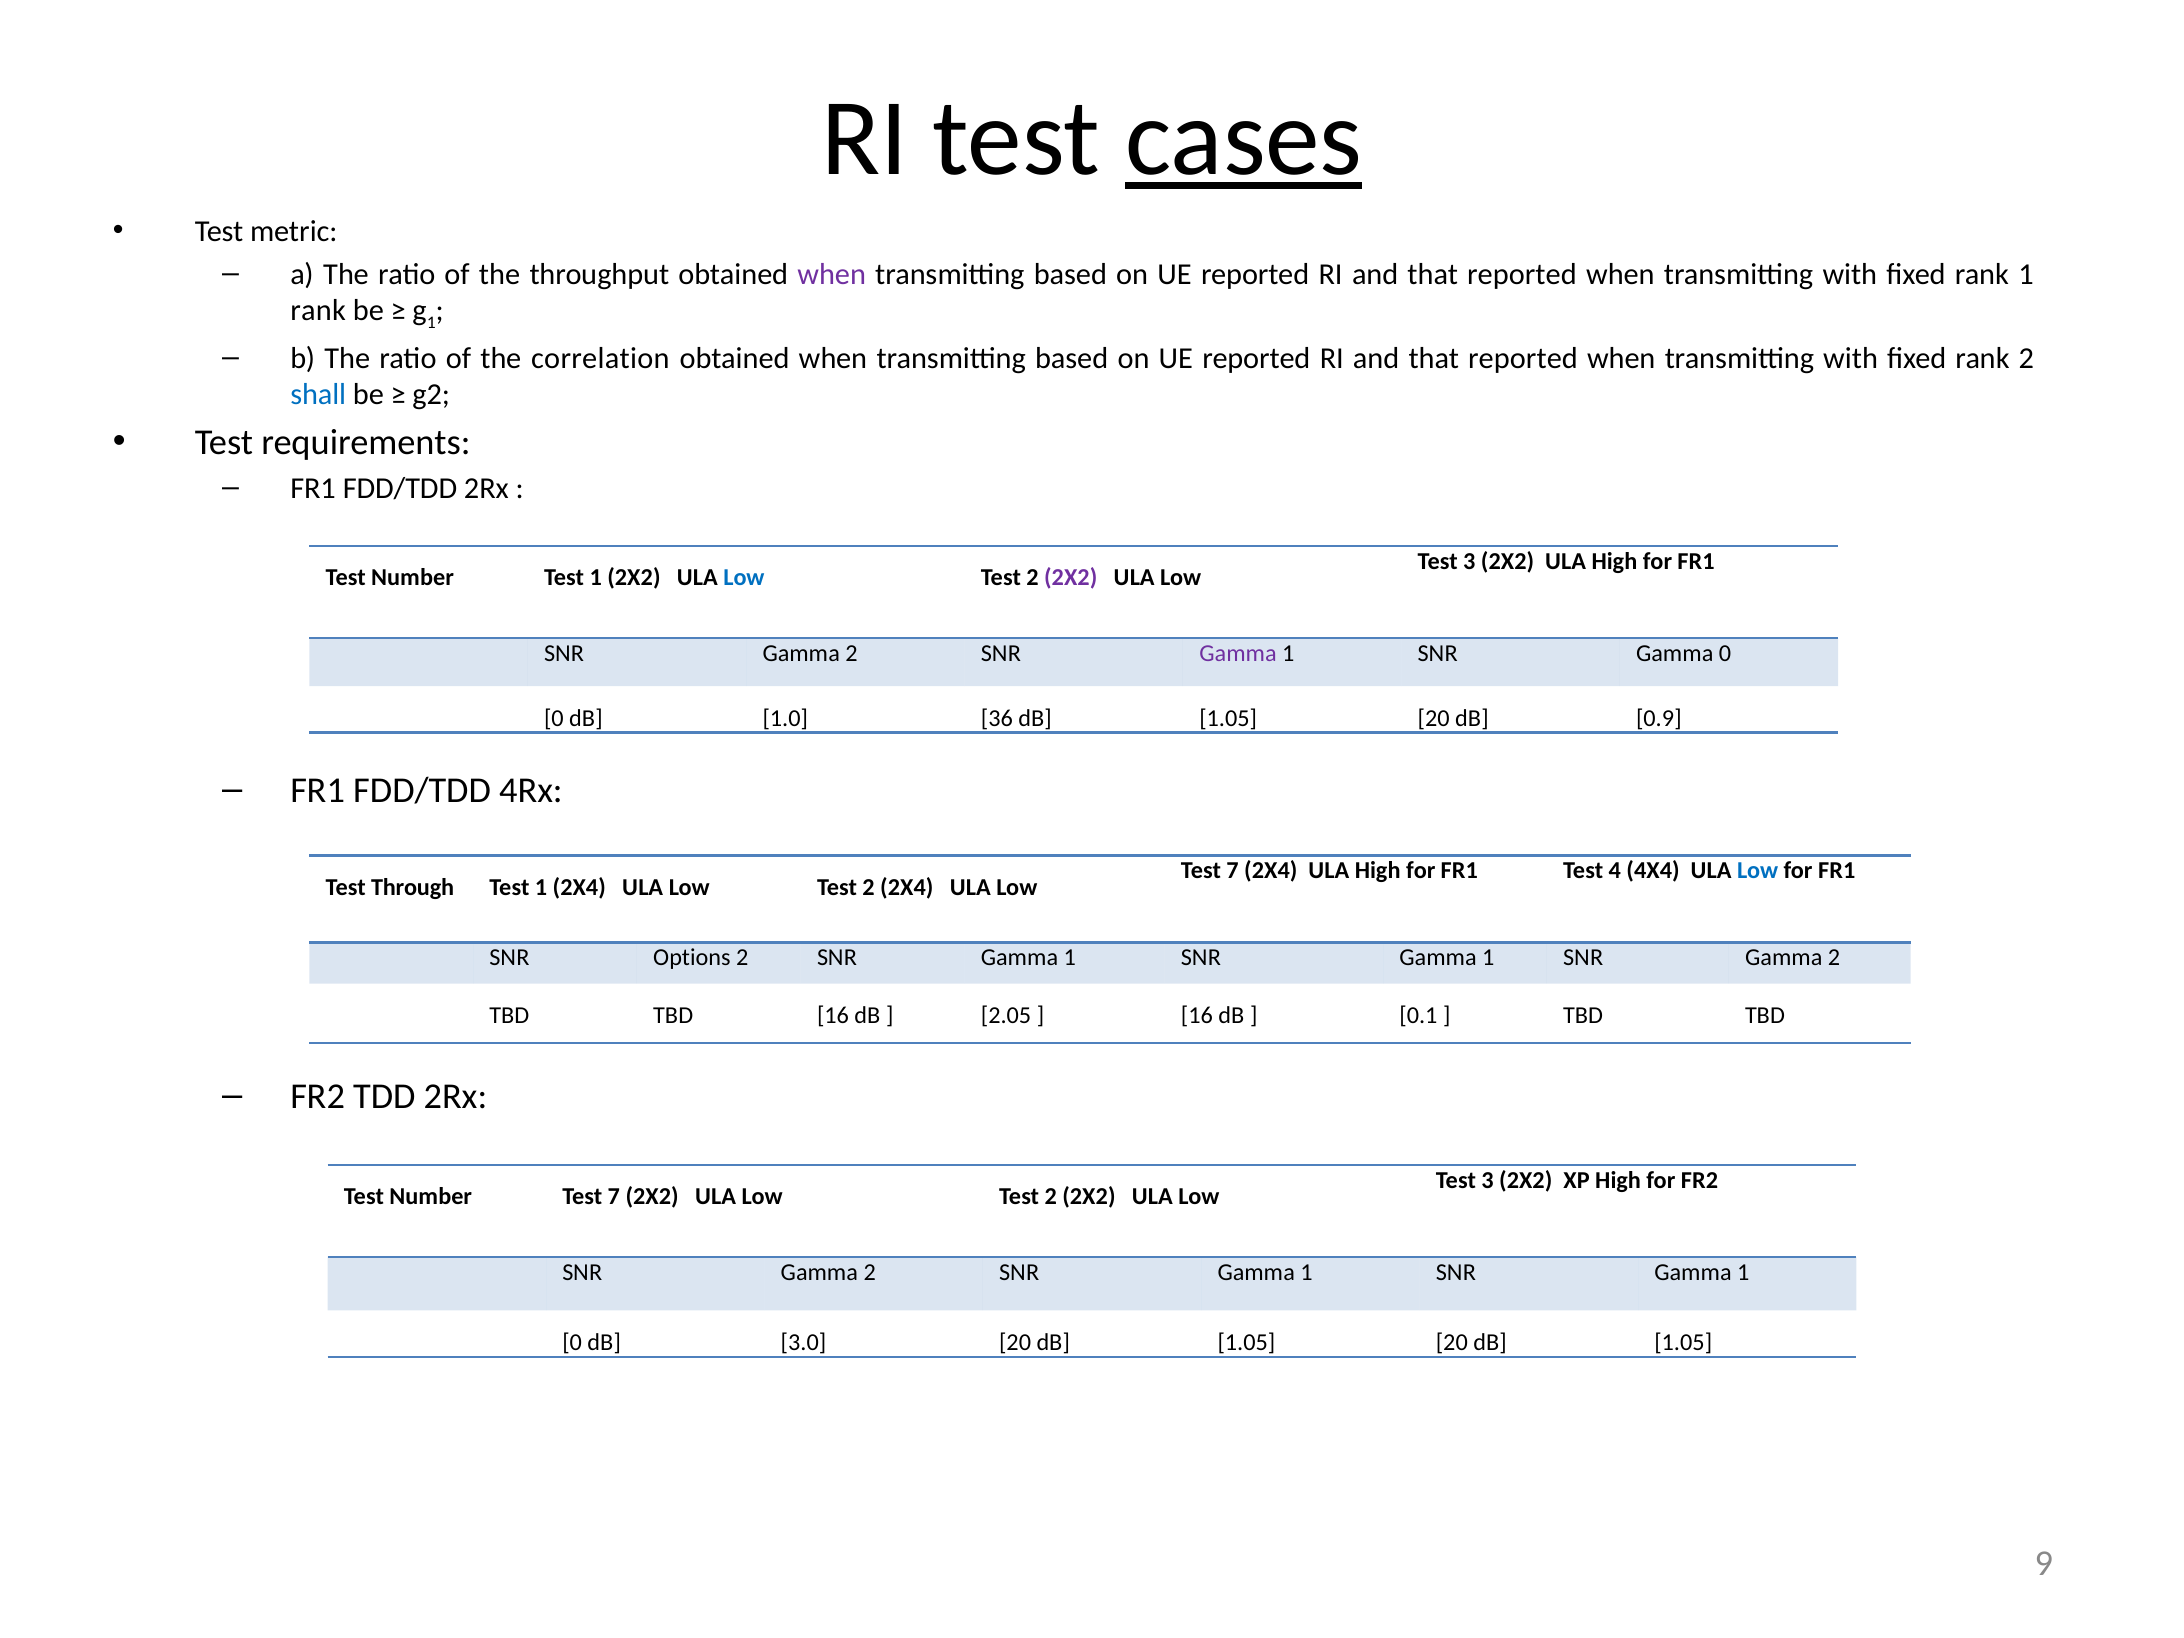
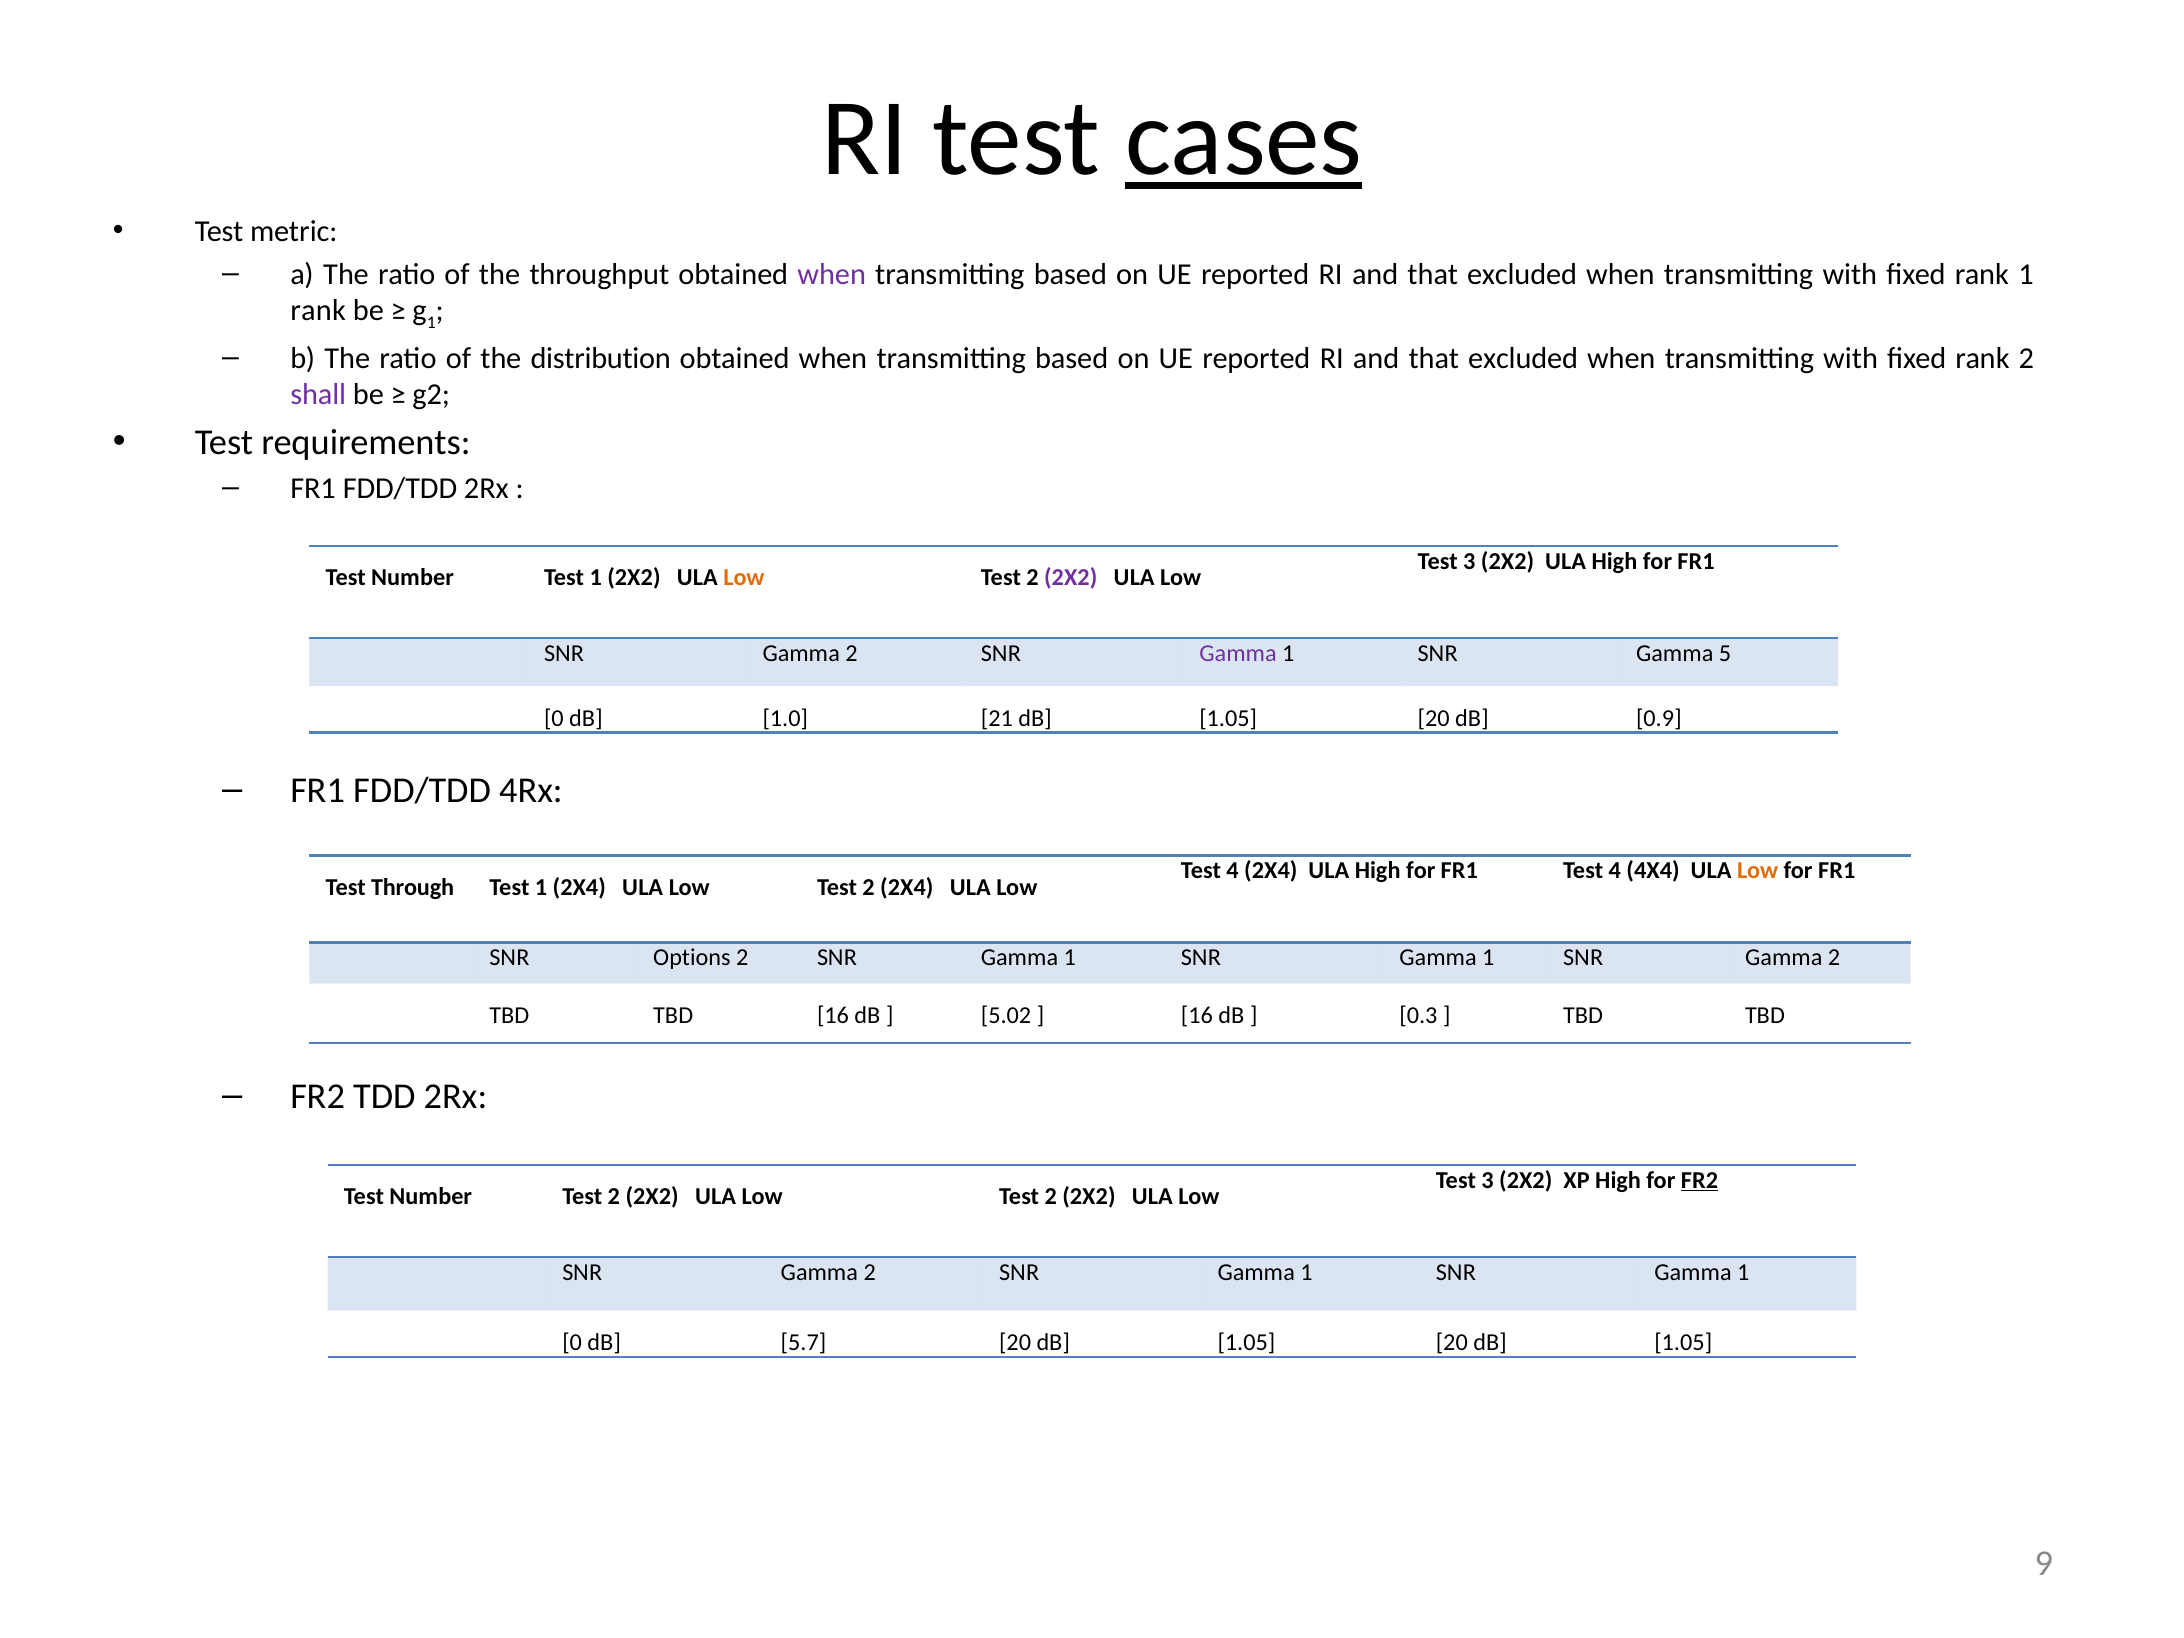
reported: reported -> excluded (1522, 274)
correlation: correlation -> distribution (601, 358)
reported: reported -> excluded (1523, 358)
shall colour: blue -> purple (318, 394)
Low colour: blue -> orange (744, 578)
Gamma 0: 0 -> 5 (1725, 653)
36: 36 -> 21 (997, 718)
7: 7 -> 4 (1233, 871)
Low colour: blue -> orange (1758, 871)
2.05: 2.05 -> 5.02 (1006, 1016)
0.1: 0.1 -> 0.3 (1418, 1016)
FR2 underline: none -> present (1700, 1180)
Number Test 7: 7 -> 2 (614, 1197)
3.0: 3.0 -> 5.7 (804, 1342)
